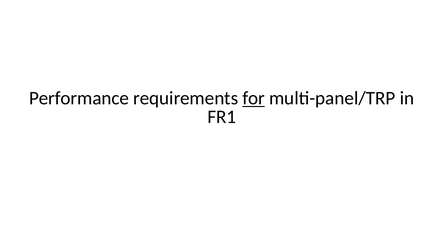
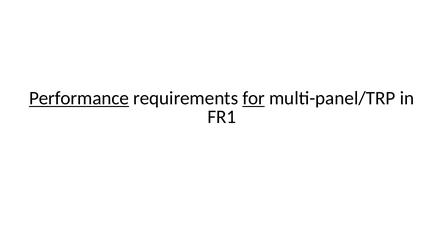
Performance underline: none -> present (79, 98)
